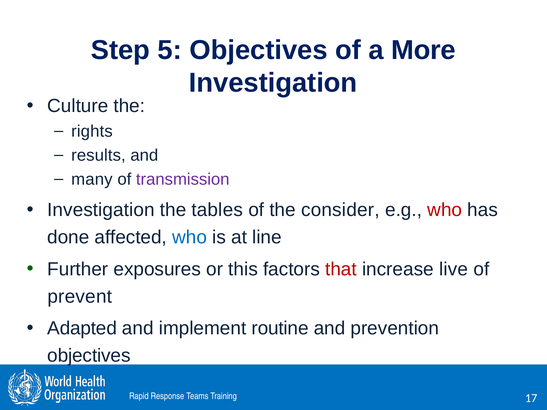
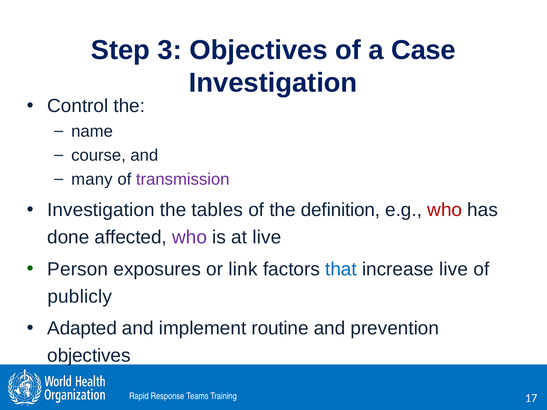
5: 5 -> 3 (170, 50)
More: More -> Case (423, 50)
Culture: Culture -> Control (78, 106)
rights: rights -> name (92, 131)
results: results -> course (98, 155)
consider: consider -> definition (341, 210)
who colour: blue -> purple (190, 237)
at line: line -> live (267, 237)
Further: Further -> Person (78, 269)
this: this -> link (243, 269)
that colour: red -> blue (341, 269)
prevent: prevent -> publicly (80, 297)
